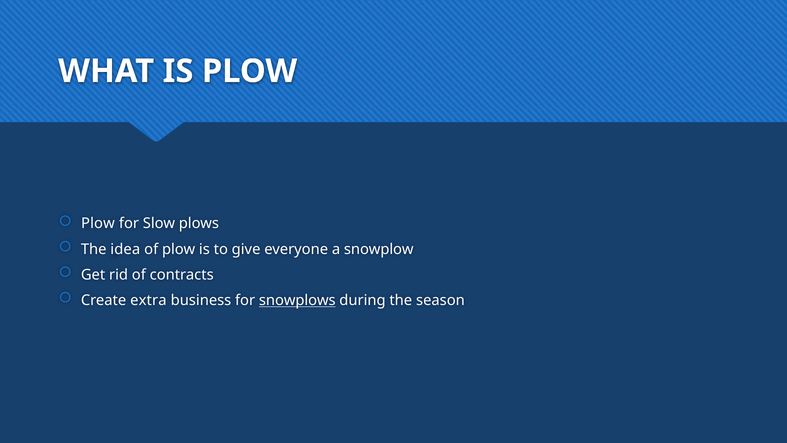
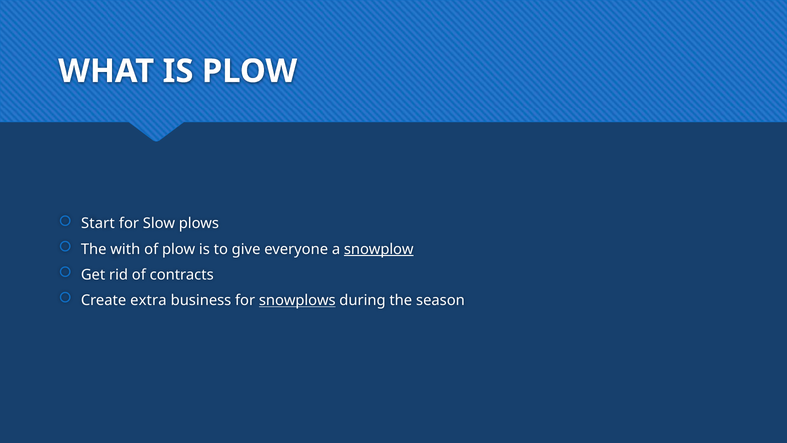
Plow: Plow -> Start (98, 223)
idea: idea -> with (125, 249)
snowplow underline: none -> present (379, 249)
